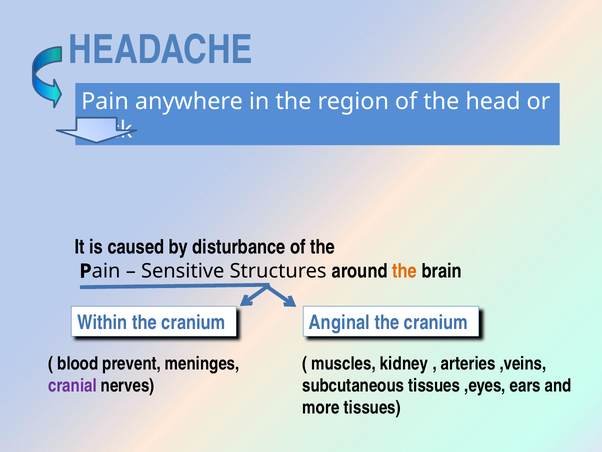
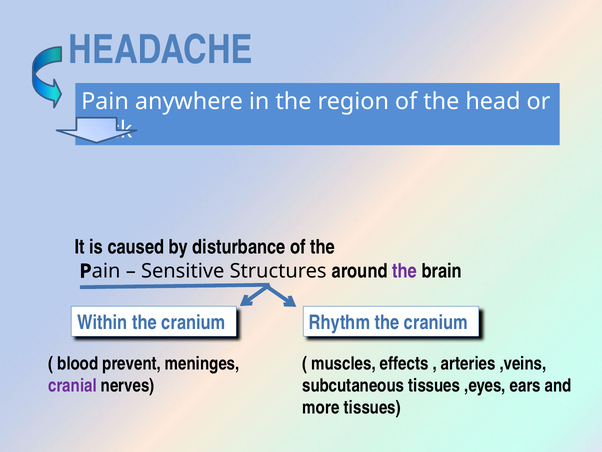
the colour: orange -> purple (405, 271)
Anginal: Anginal -> Rhythm (340, 322)
kidney: kidney -> effects (404, 363)
